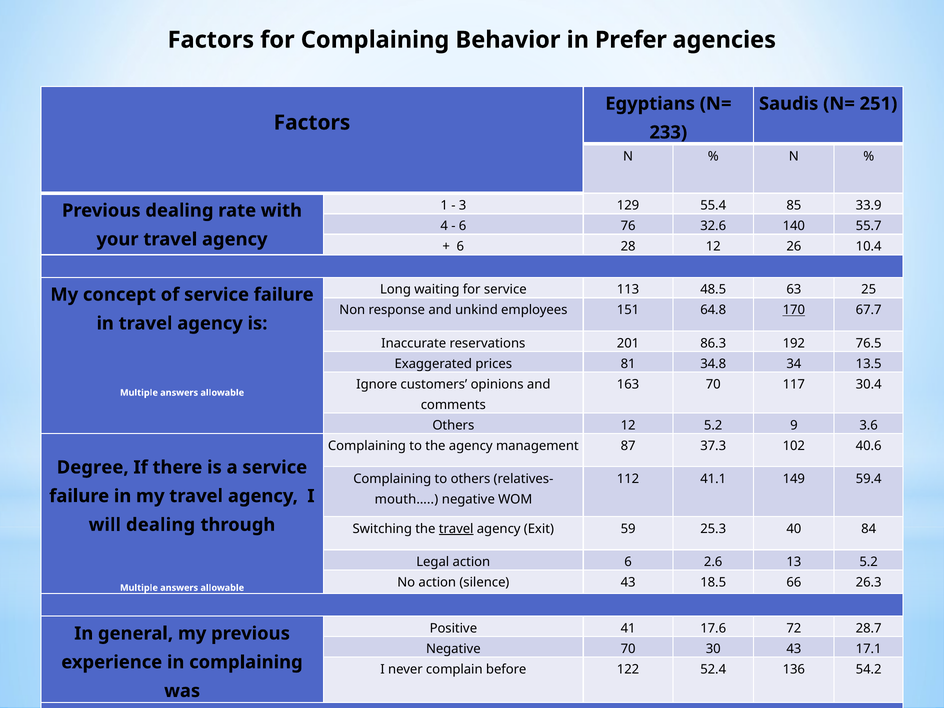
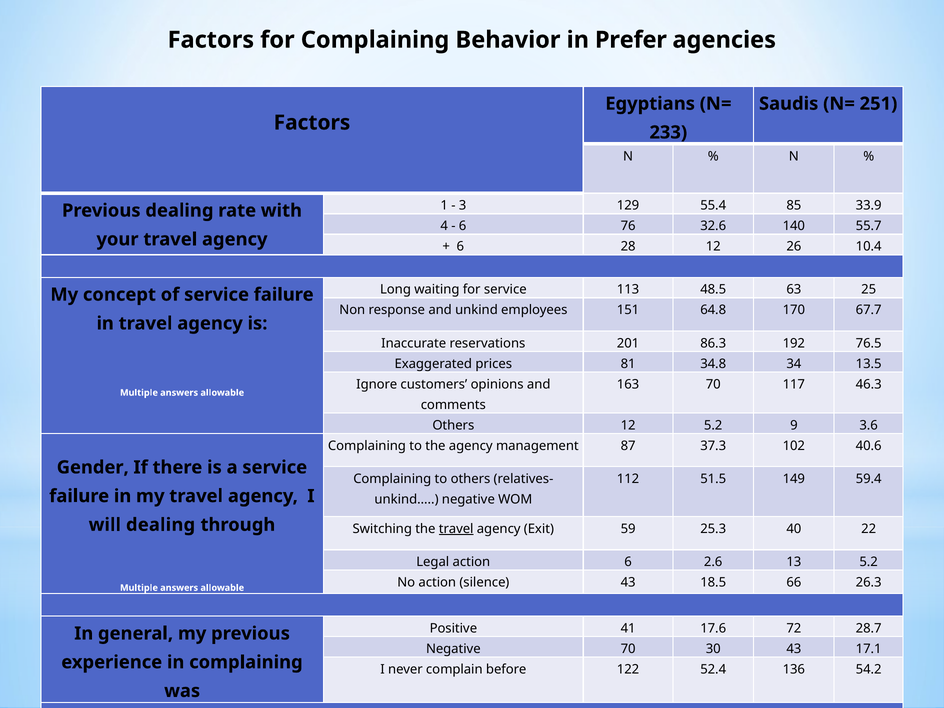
170 underline: present -> none (794, 310)
30.4: 30.4 -> 46.3 (869, 384)
Degree: Degree -> Gender (93, 467)
41.1: 41.1 -> 51.5 (713, 479)
mouth…: mouth… -> unkind… (406, 499)
84: 84 -> 22 (869, 529)
